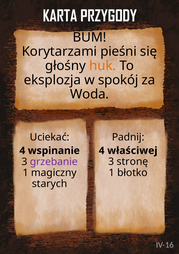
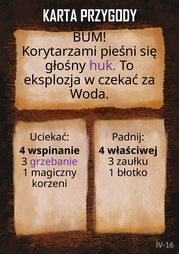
huk colour: orange -> purple (103, 66)
spokój: spokój -> czekać (118, 80)
stronę: stronę -> zaułku (132, 162)
starych: starych -> korzeni (50, 184)
